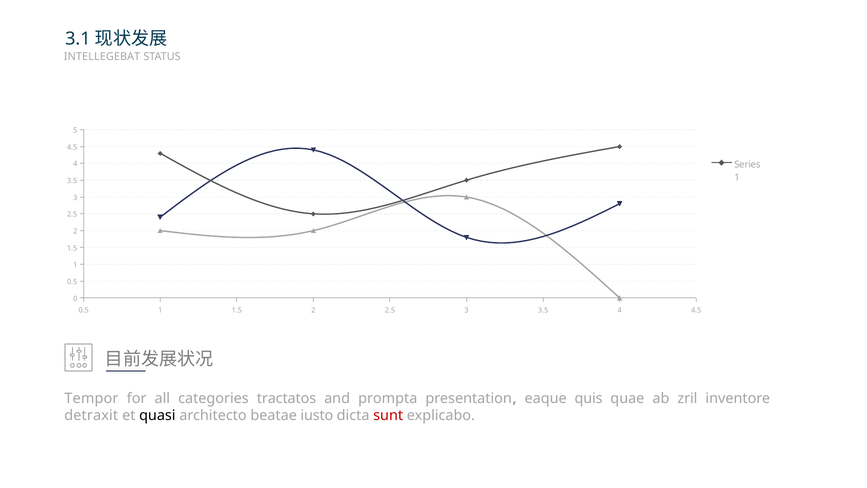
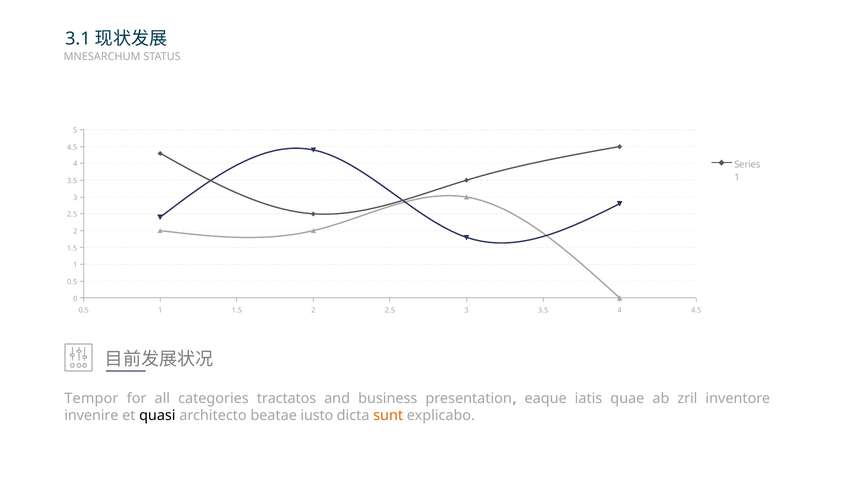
INTELLEGEBAT: INTELLEGEBAT -> MNESARCHUM (102, 57)
prompta: prompta -> business (388, 398)
quis: quis -> iatis (589, 398)
detraxit: detraxit -> invenire (91, 415)
sunt colour: red -> orange (388, 415)
